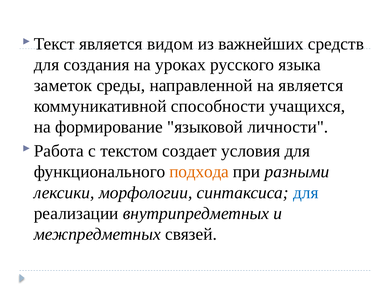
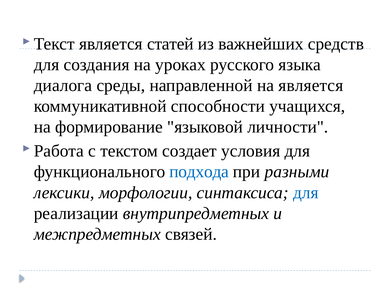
видом: видом -> статей (170, 44)
заметок: заметок -> диалога (63, 86)
подхода colour: orange -> blue (199, 172)
